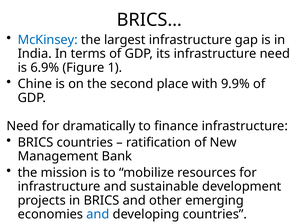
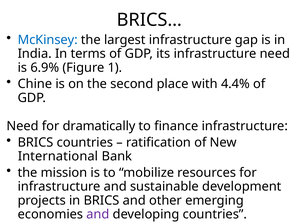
9.9%: 9.9% -> 4.4% (235, 84)
Management: Management -> International (58, 156)
and colour: blue -> purple (98, 214)
